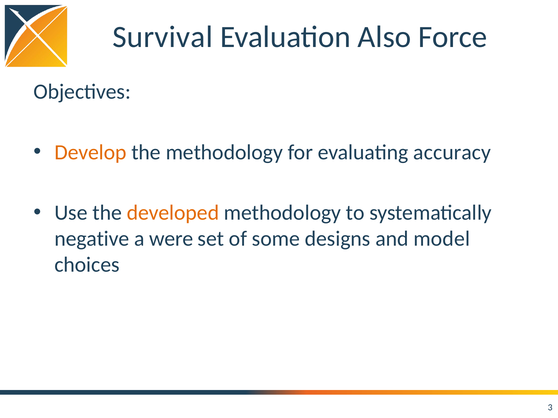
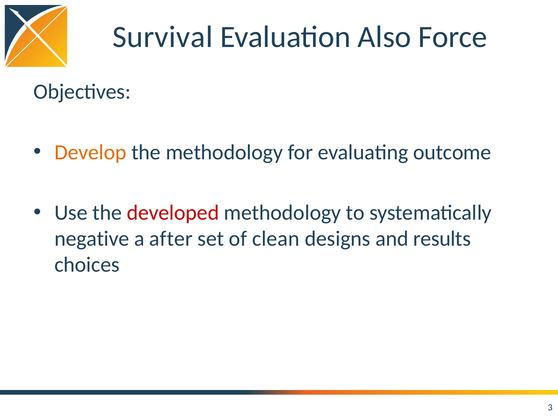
accuracy: accuracy -> outcome (452, 152)
developed colour: orange -> red (173, 213)
were: were -> after (171, 239)
some: some -> clean (276, 239)
model: model -> results (442, 239)
